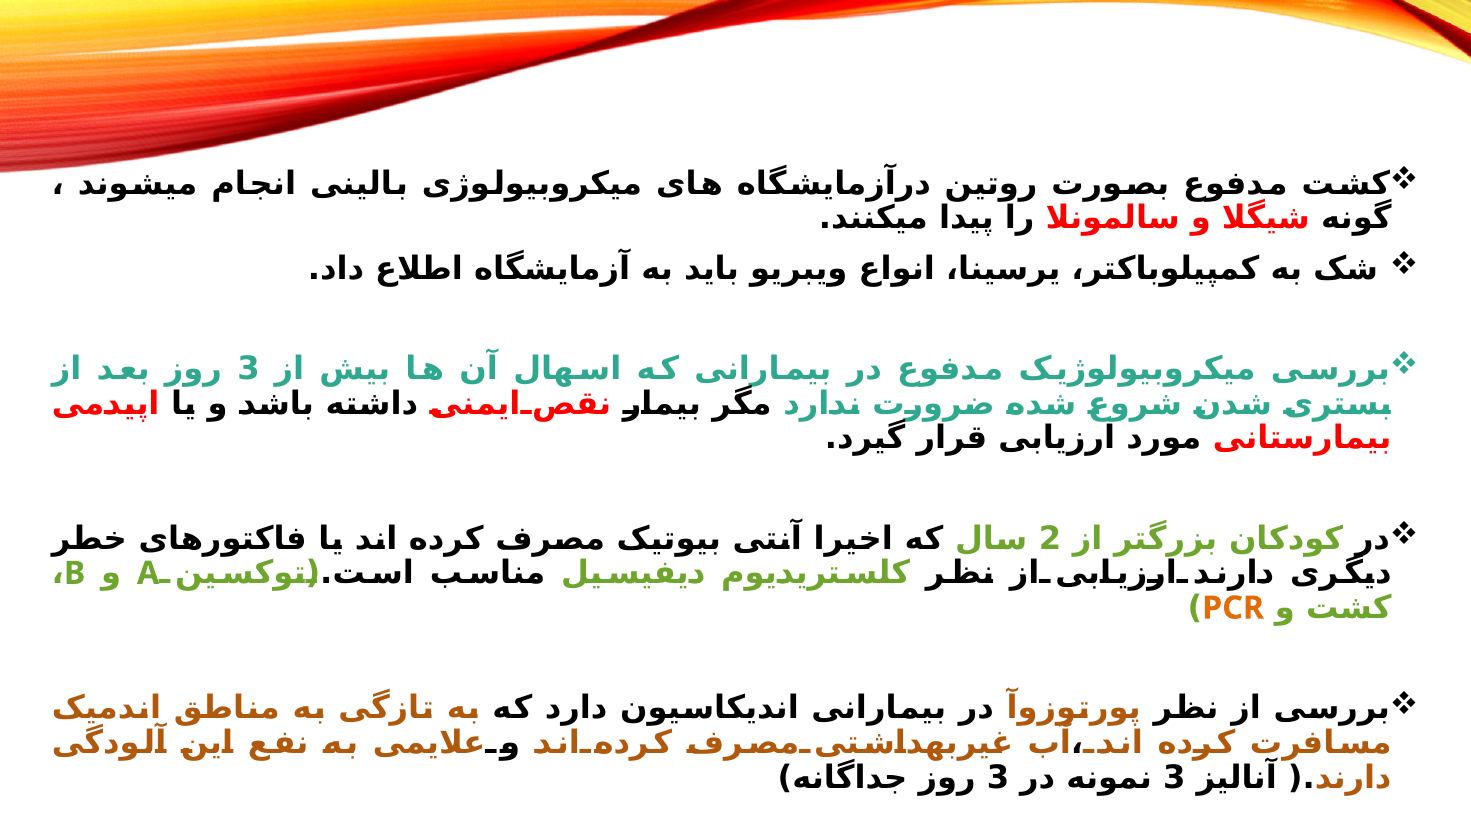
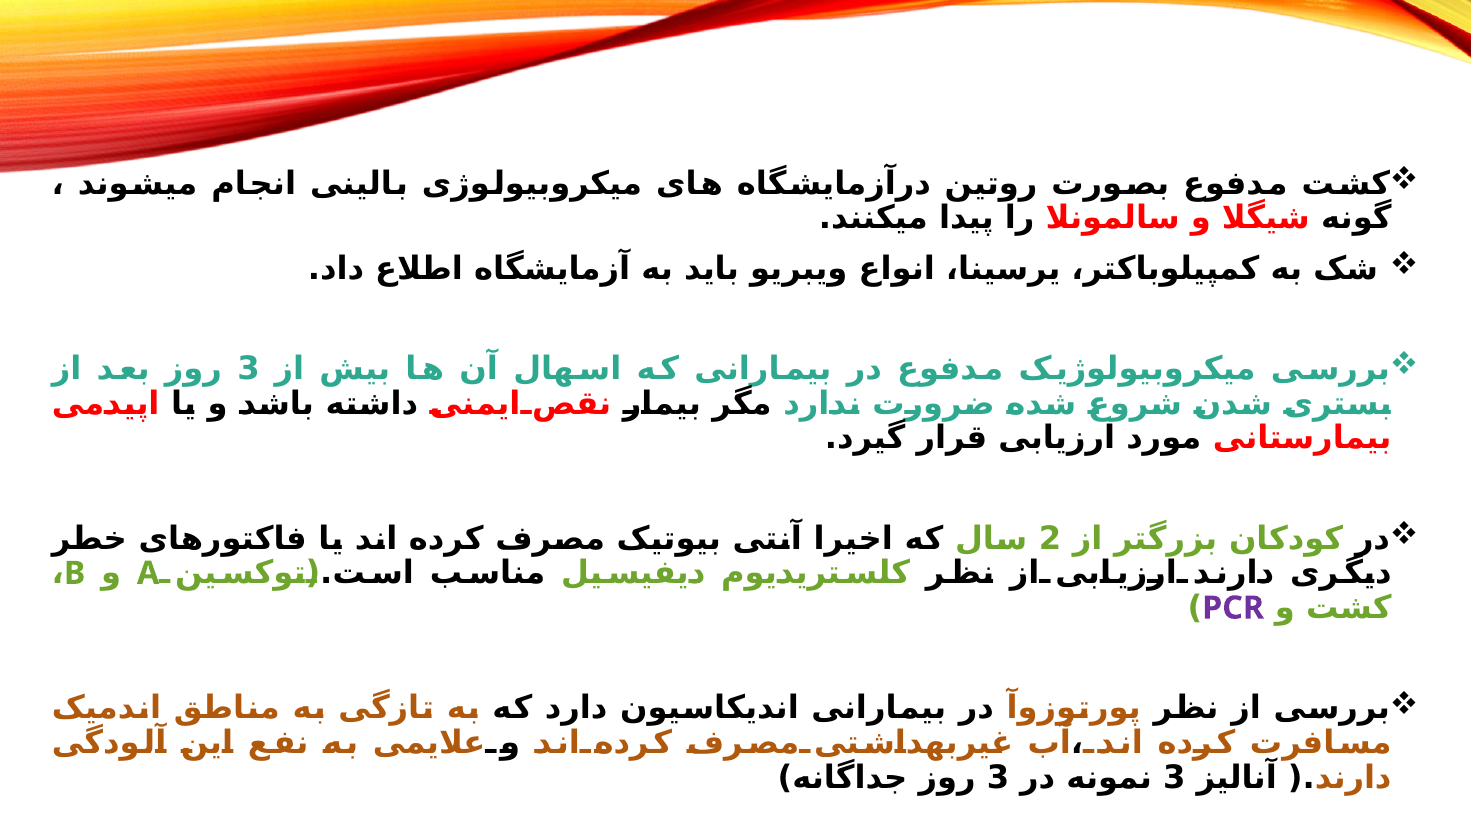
PCR colour: orange -> purple (1233, 608)
